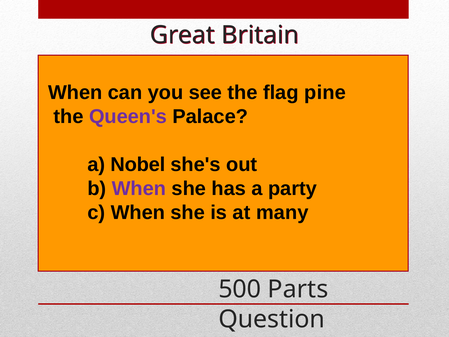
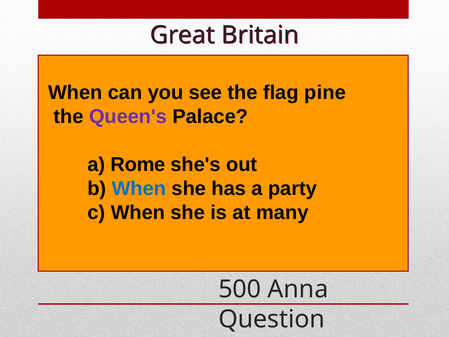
Nobel: Nobel -> Rome (138, 164)
When colour: purple -> blue (139, 188)
Parts: Parts -> Anna (298, 289)
